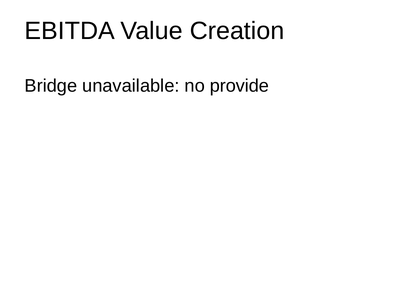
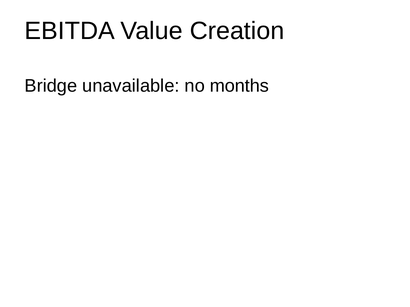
provide: provide -> months (239, 86)
